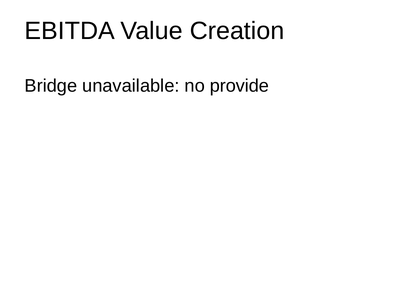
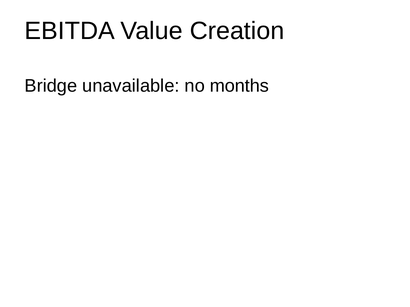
provide: provide -> months (239, 86)
